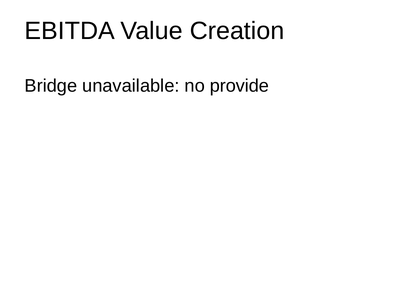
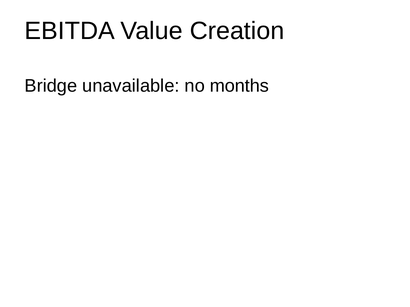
provide: provide -> months (239, 86)
